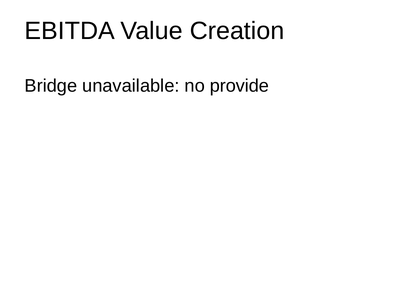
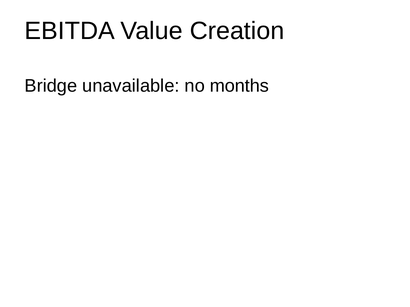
provide: provide -> months (239, 86)
